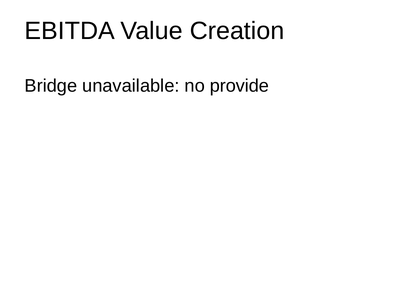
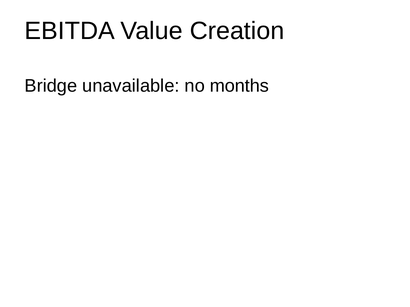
provide: provide -> months (239, 86)
